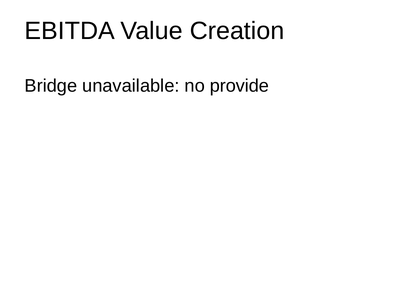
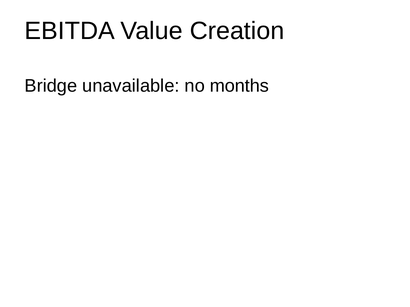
provide: provide -> months (239, 86)
